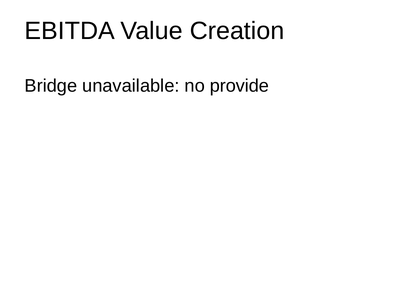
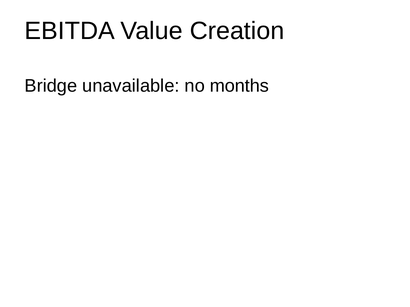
provide: provide -> months (239, 86)
